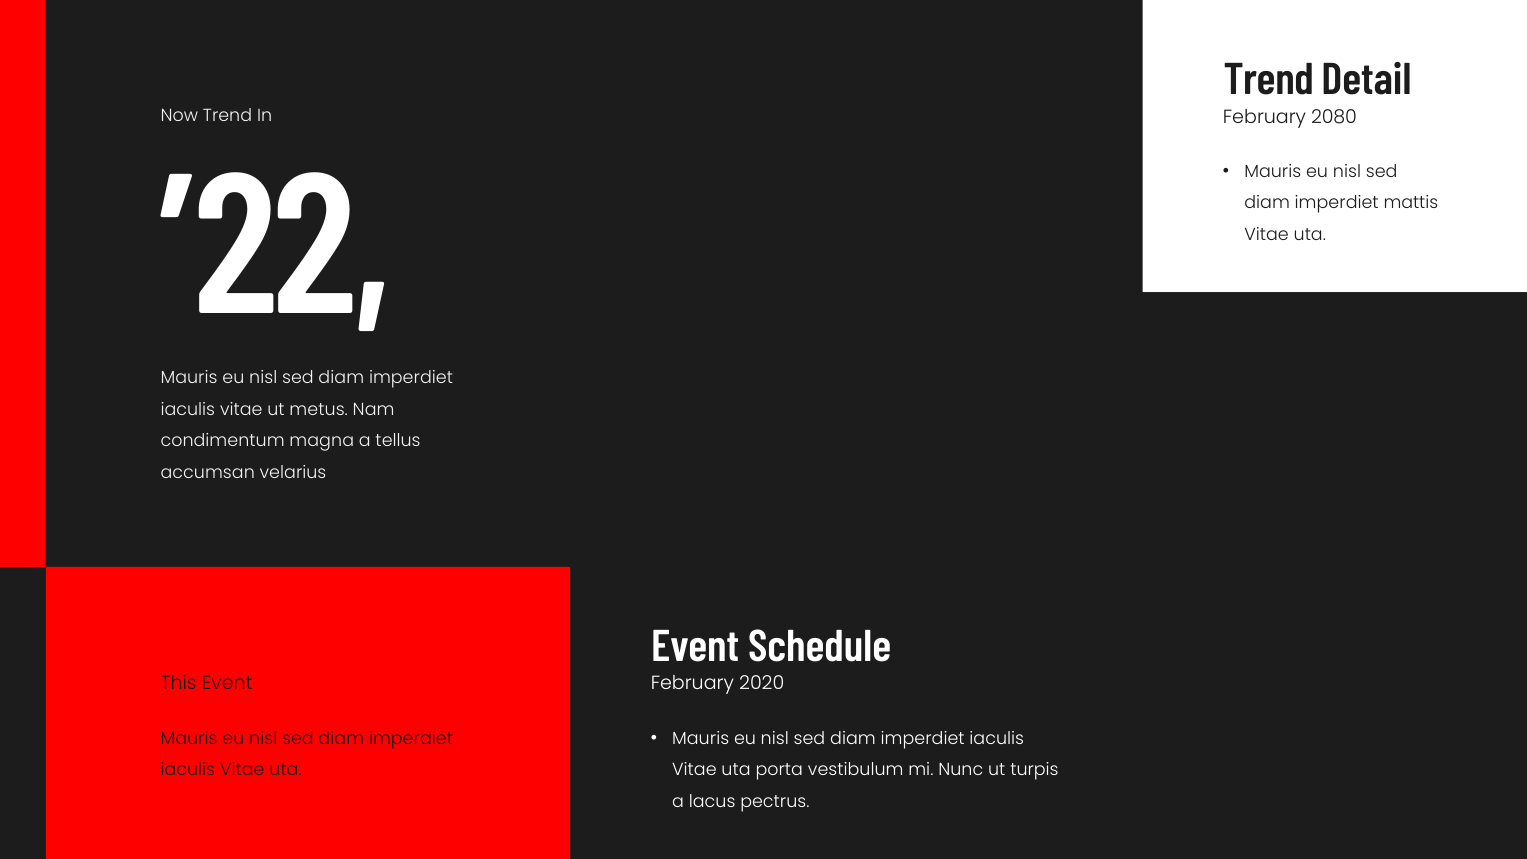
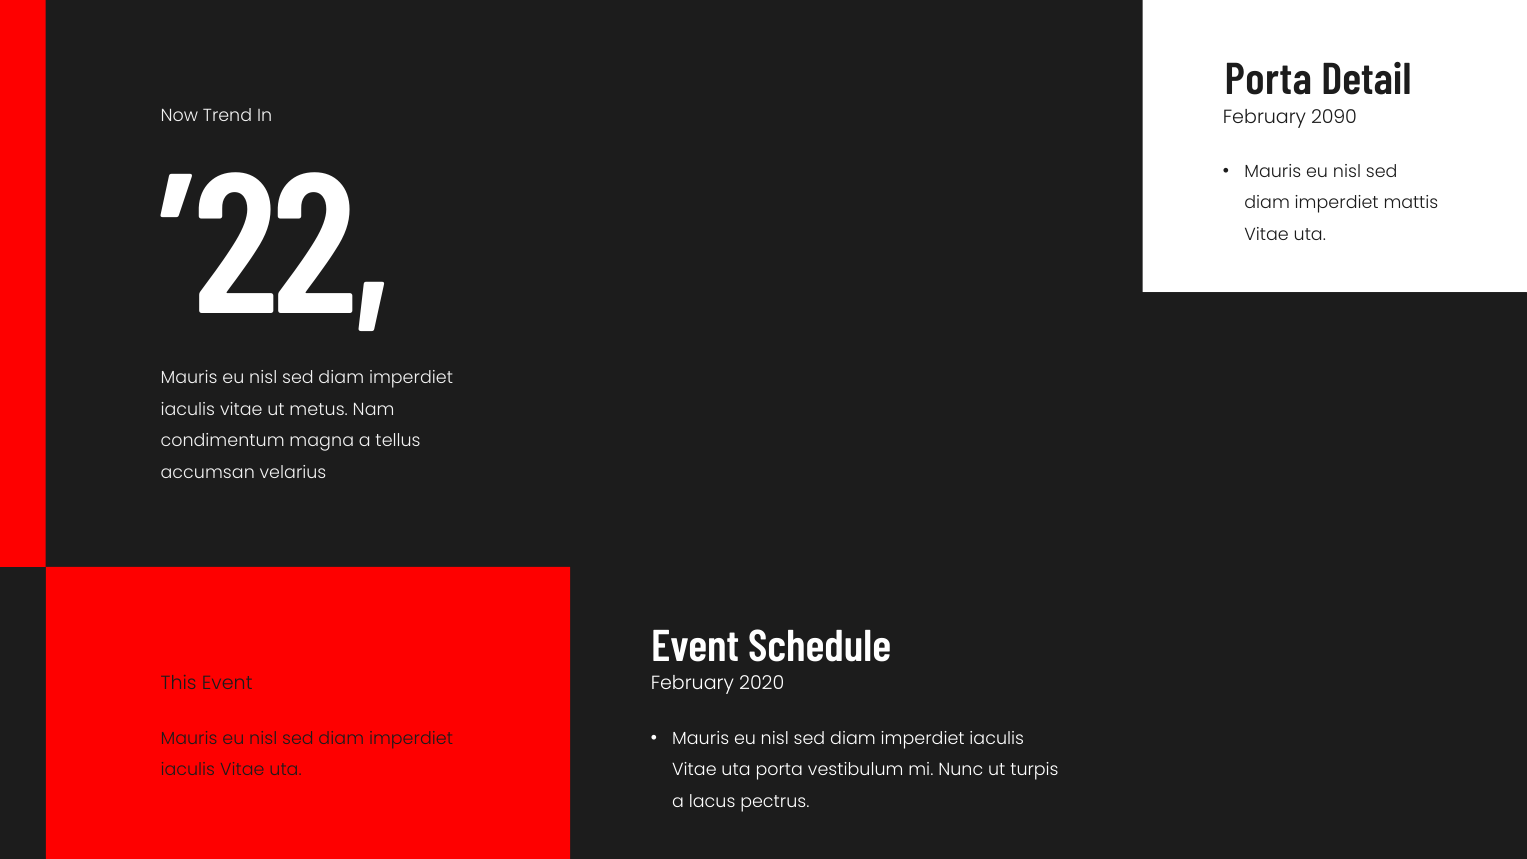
Trend: Trend -> Porta (1268, 80)
2080: 2080 -> 2090 (1334, 117)
